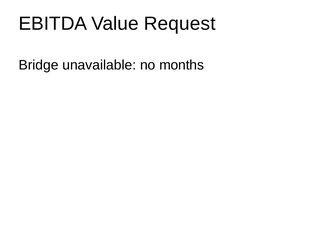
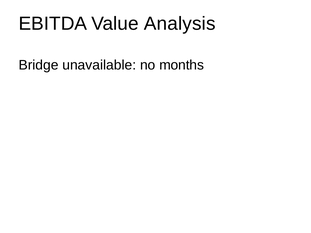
Request: Request -> Analysis (180, 24)
